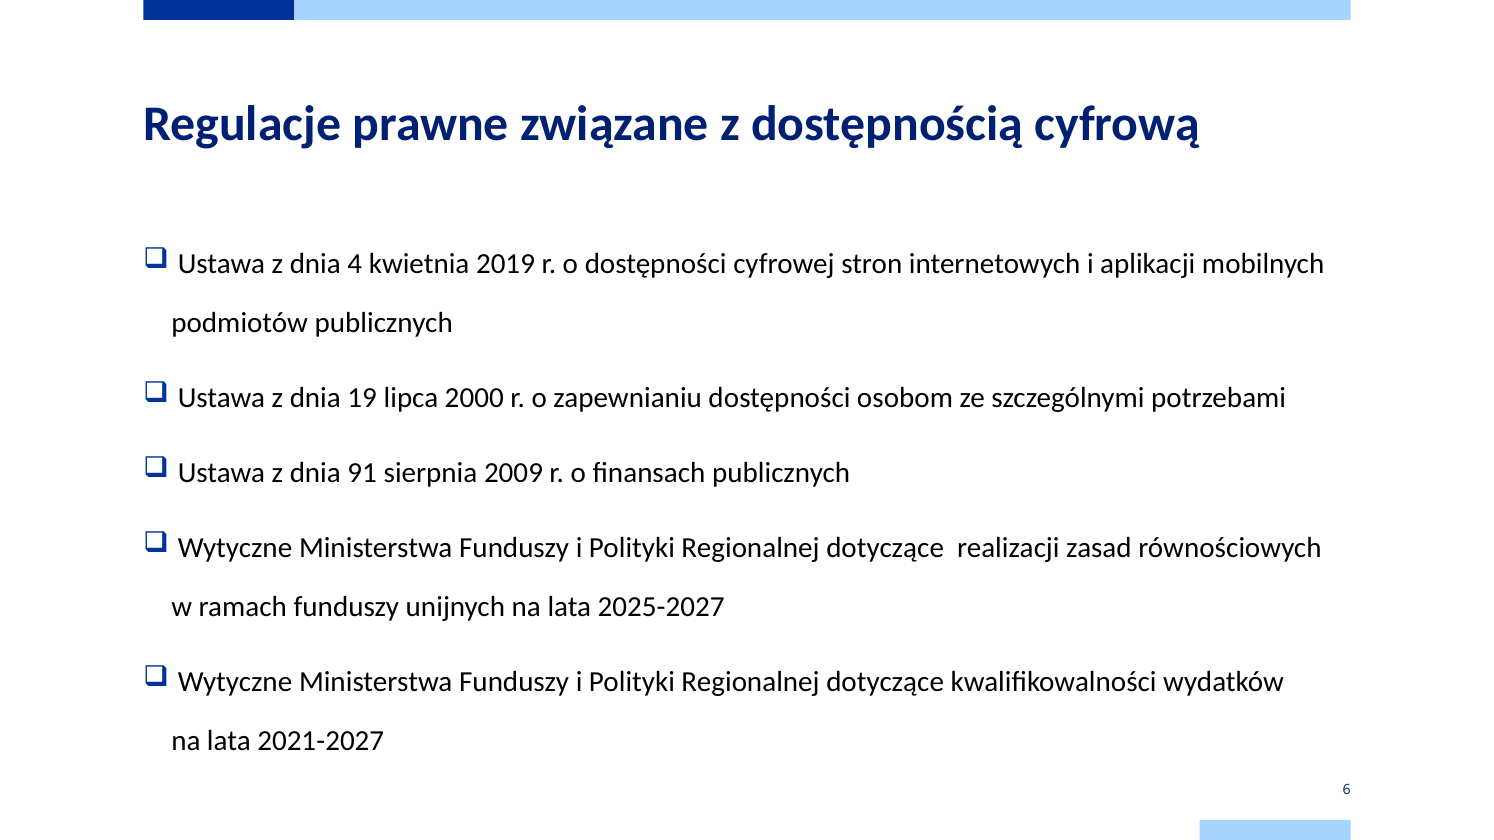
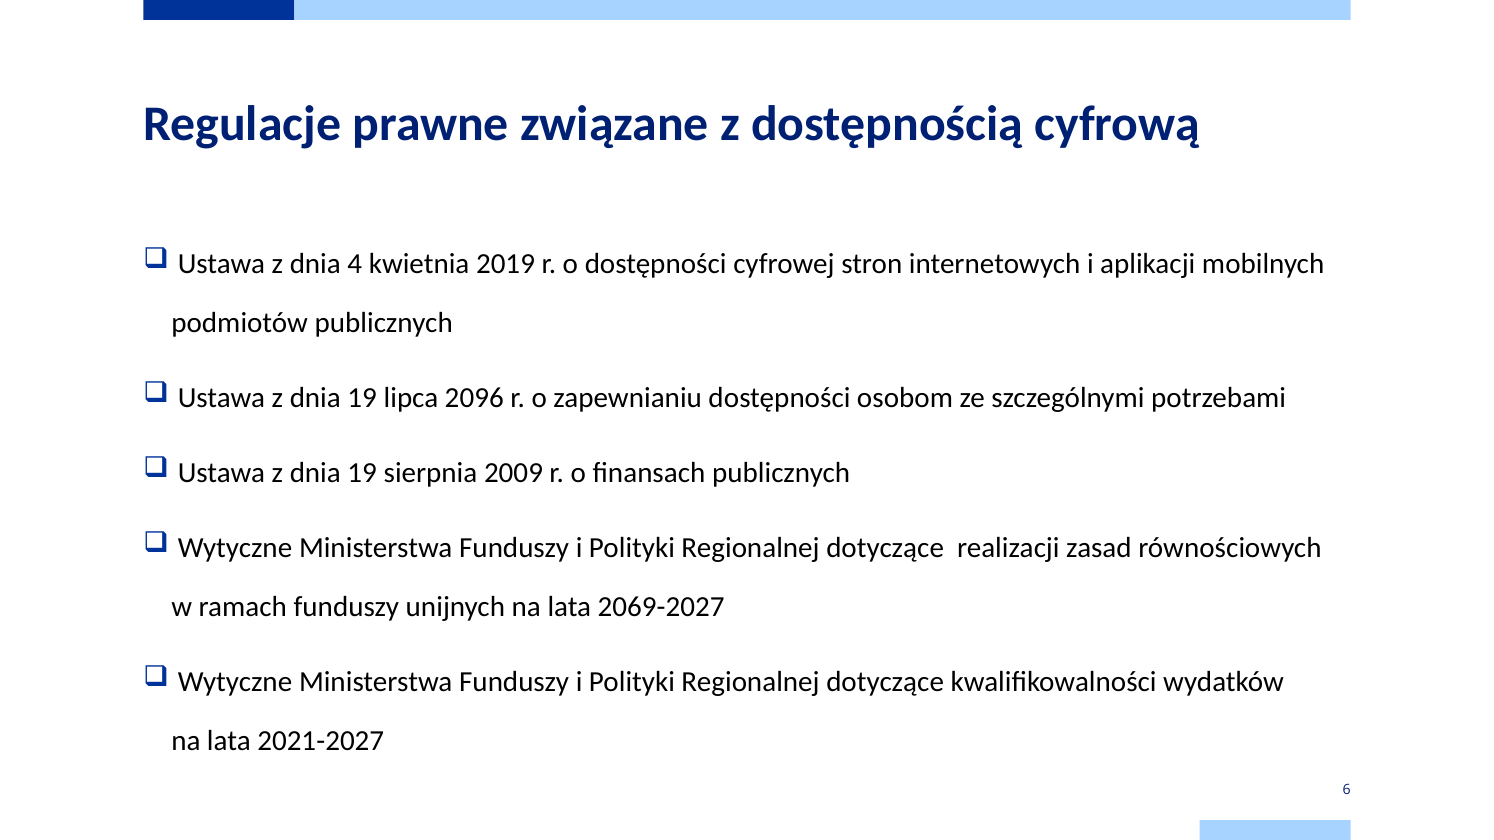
2000: 2000 -> 2096 (474, 398)
91: 91 -> 19 (362, 473)
2025-2027: 2025-2027 -> 2069-2027 (661, 607)
